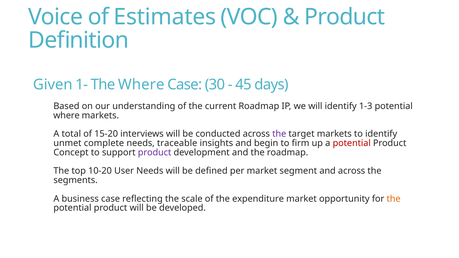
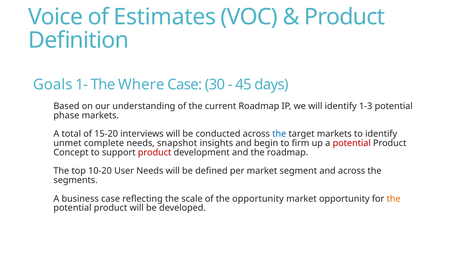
Given: Given -> Goals (53, 85)
where: where -> phase (66, 116)
the colour: purple -> blue (279, 134)
traceable: traceable -> snapshot (177, 143)
product colour: purple -> red (155, 153)
the expenditure: expenditure -> opportunity (258, 199)
